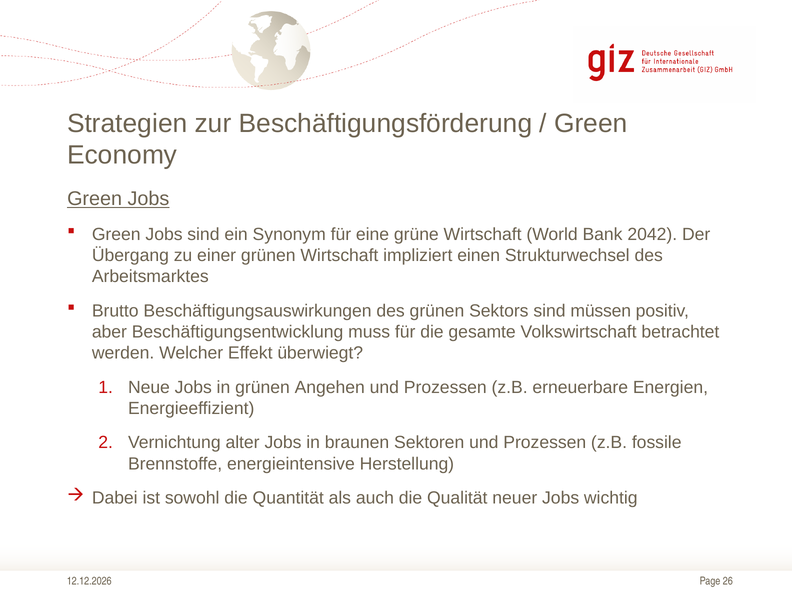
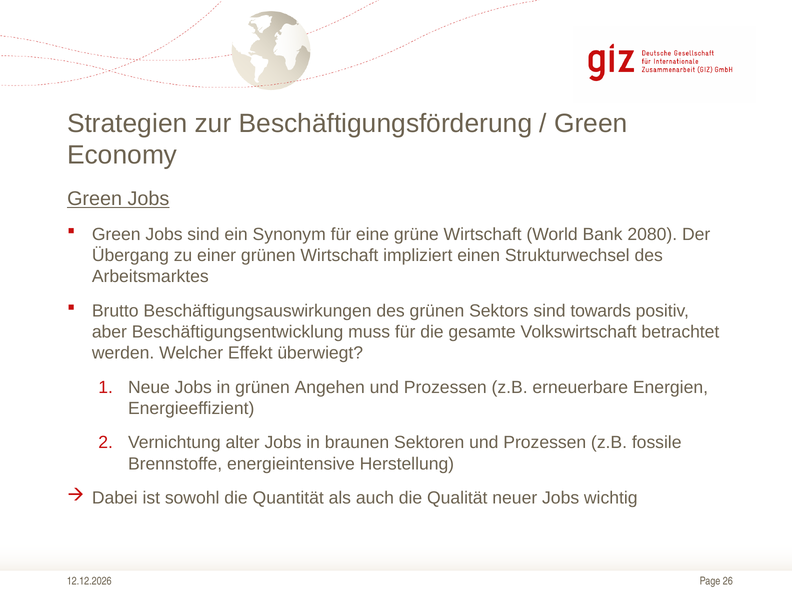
2042: 2042 -> 2080 (652, 234)
müssen: müssen -> towards (601, 311)
